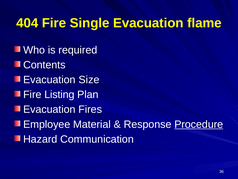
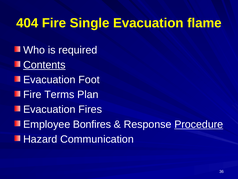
Contents underline: none -> present (44, 65)
Size: Size -> Foot (89, 80)
Listing: Listing -> Terms (59, 94)
Material: Material -> Bonfires (92, 124)
